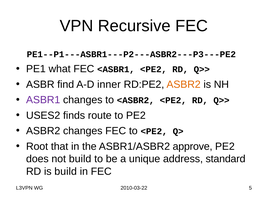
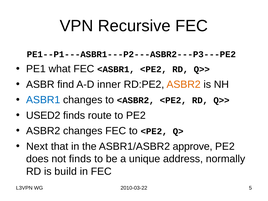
ASBR1 colour: purple -> blue (43, 100)
USES2: USES2 -> USED2 (43, 115)
Root: Root -> Next (37, 146)
not build: build -> finds (80, 159)
standard: standard -> normally (225, 159)
